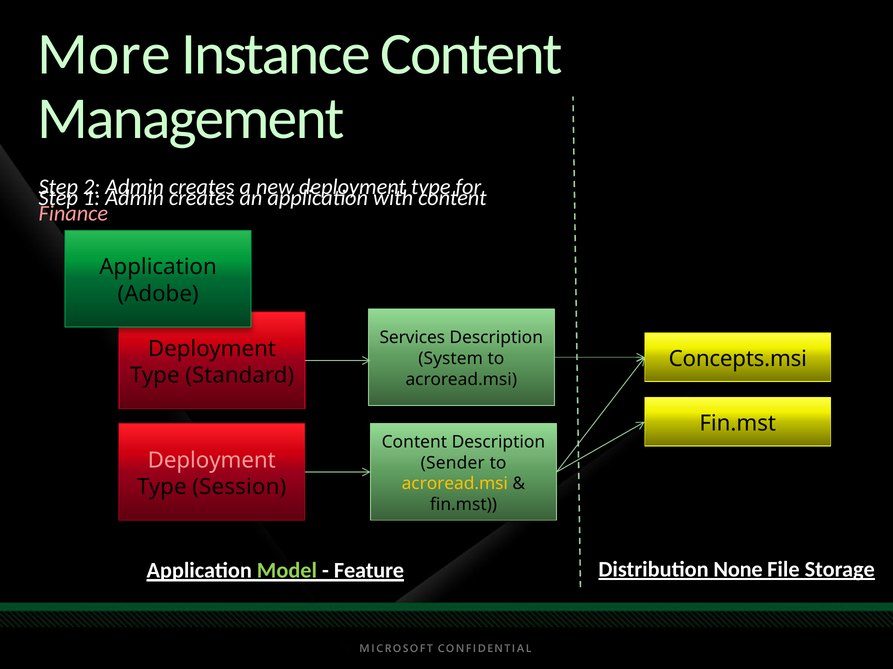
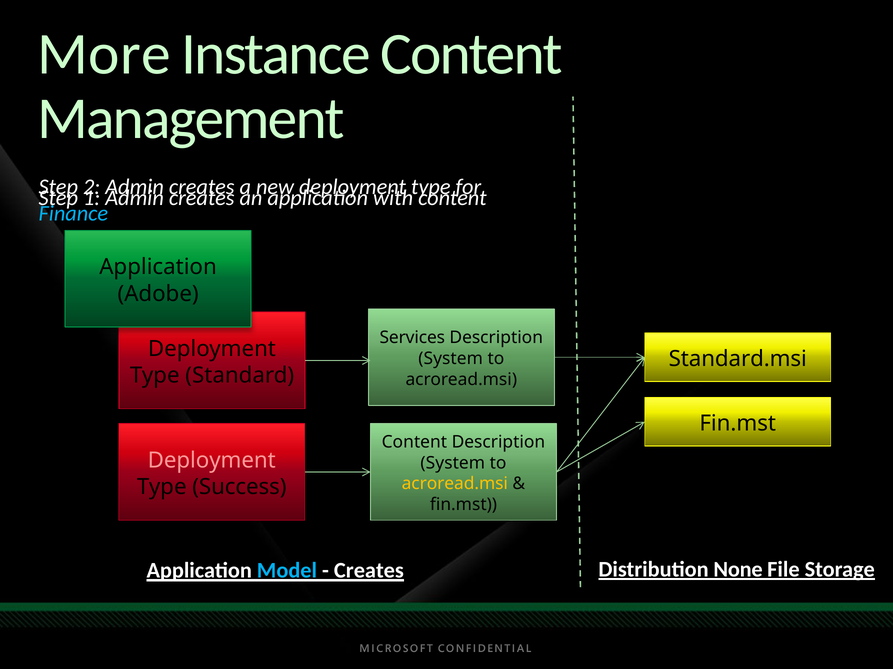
Finance colour: pink -> light blue (73, 214)
Concepts.msi: Concepts.msi -> Standard.msi (738, 359)
Sender: Sender -> System (453, 463)
Session: Session -> Success (239, 487)
Model colour: light green -> light blue (287, 571)
Feature: Feature -> Creates (369, 571)
